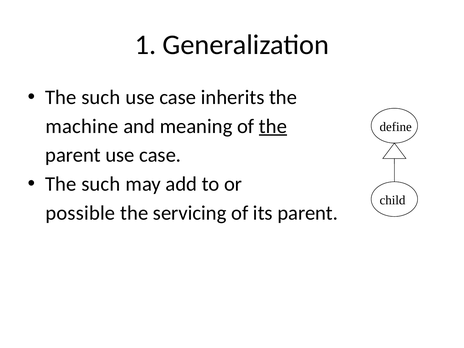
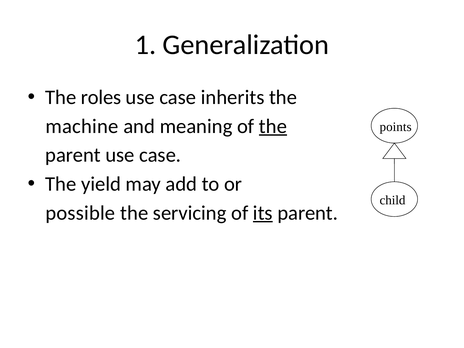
such: such -> roles (101, 97)
define: define -> points (396, 127)
such: such -> yield (101, 184)
its underline: none -> present (263, 213)
